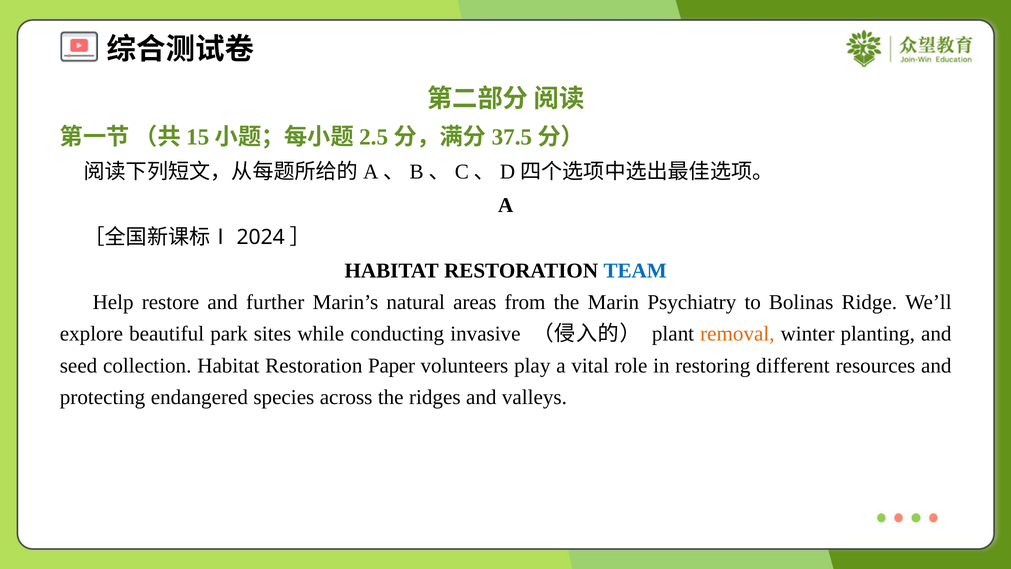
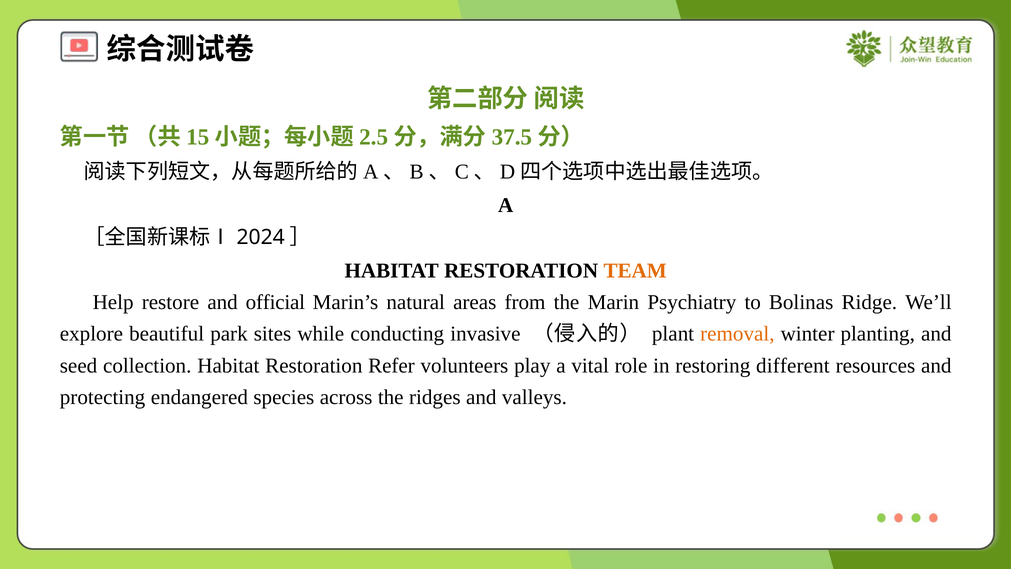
TEAM colour: blue -> orange (635, 271)
further: further -> official (275, 302)
Paper: Paper -> Refer (391, 365)
